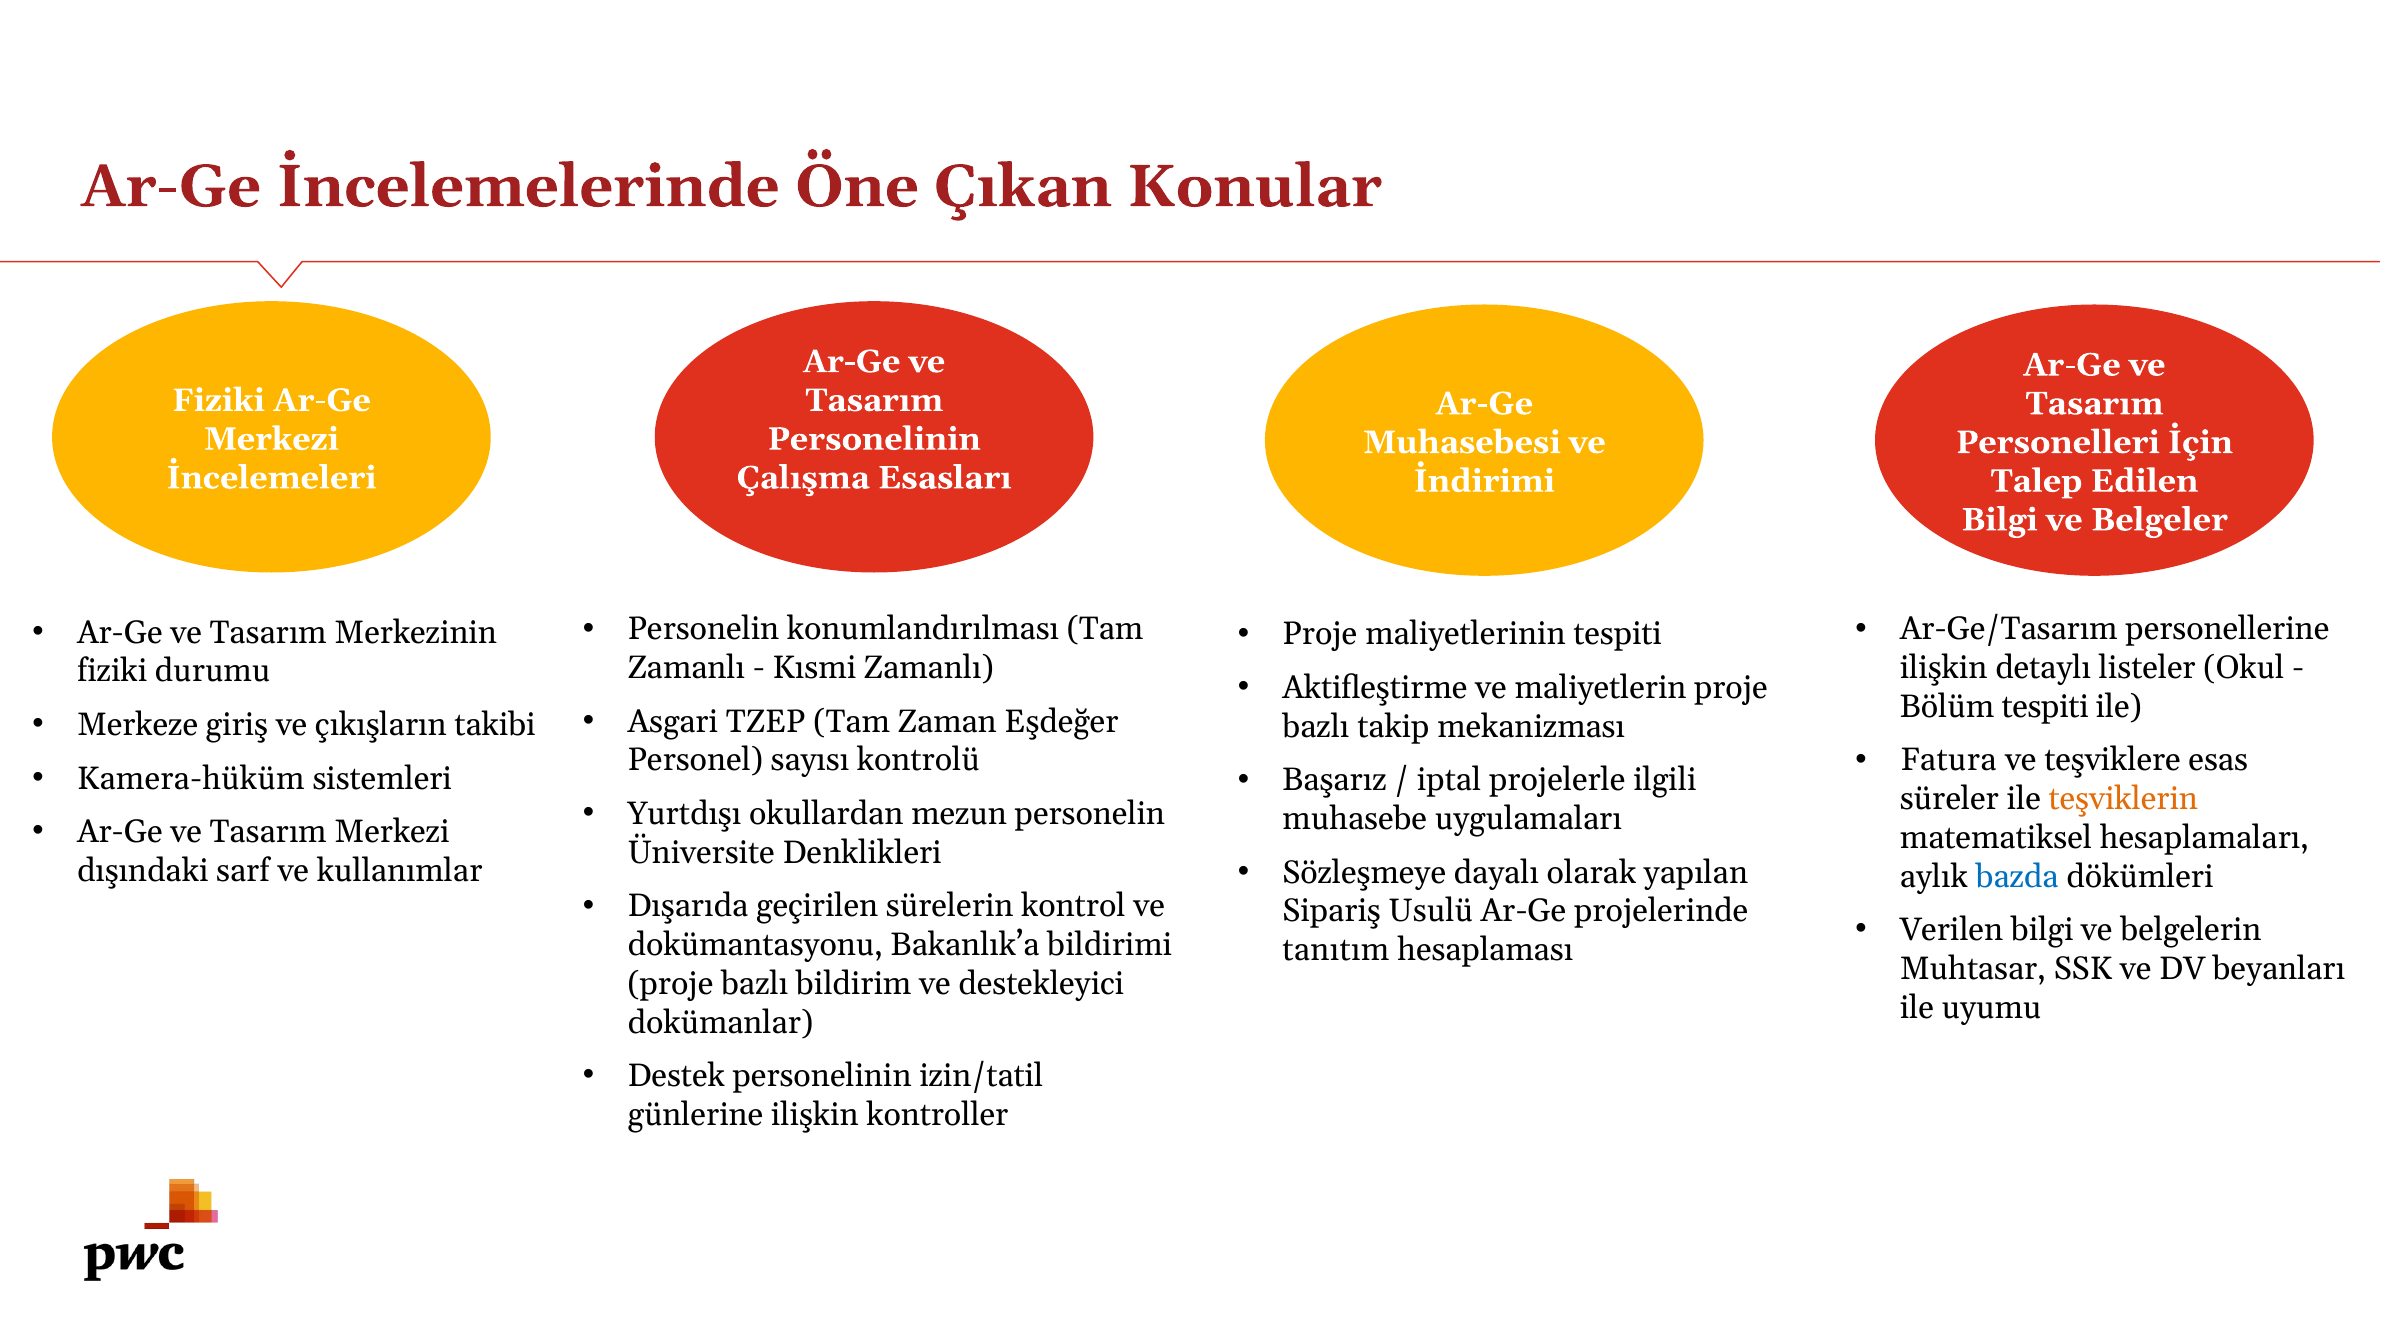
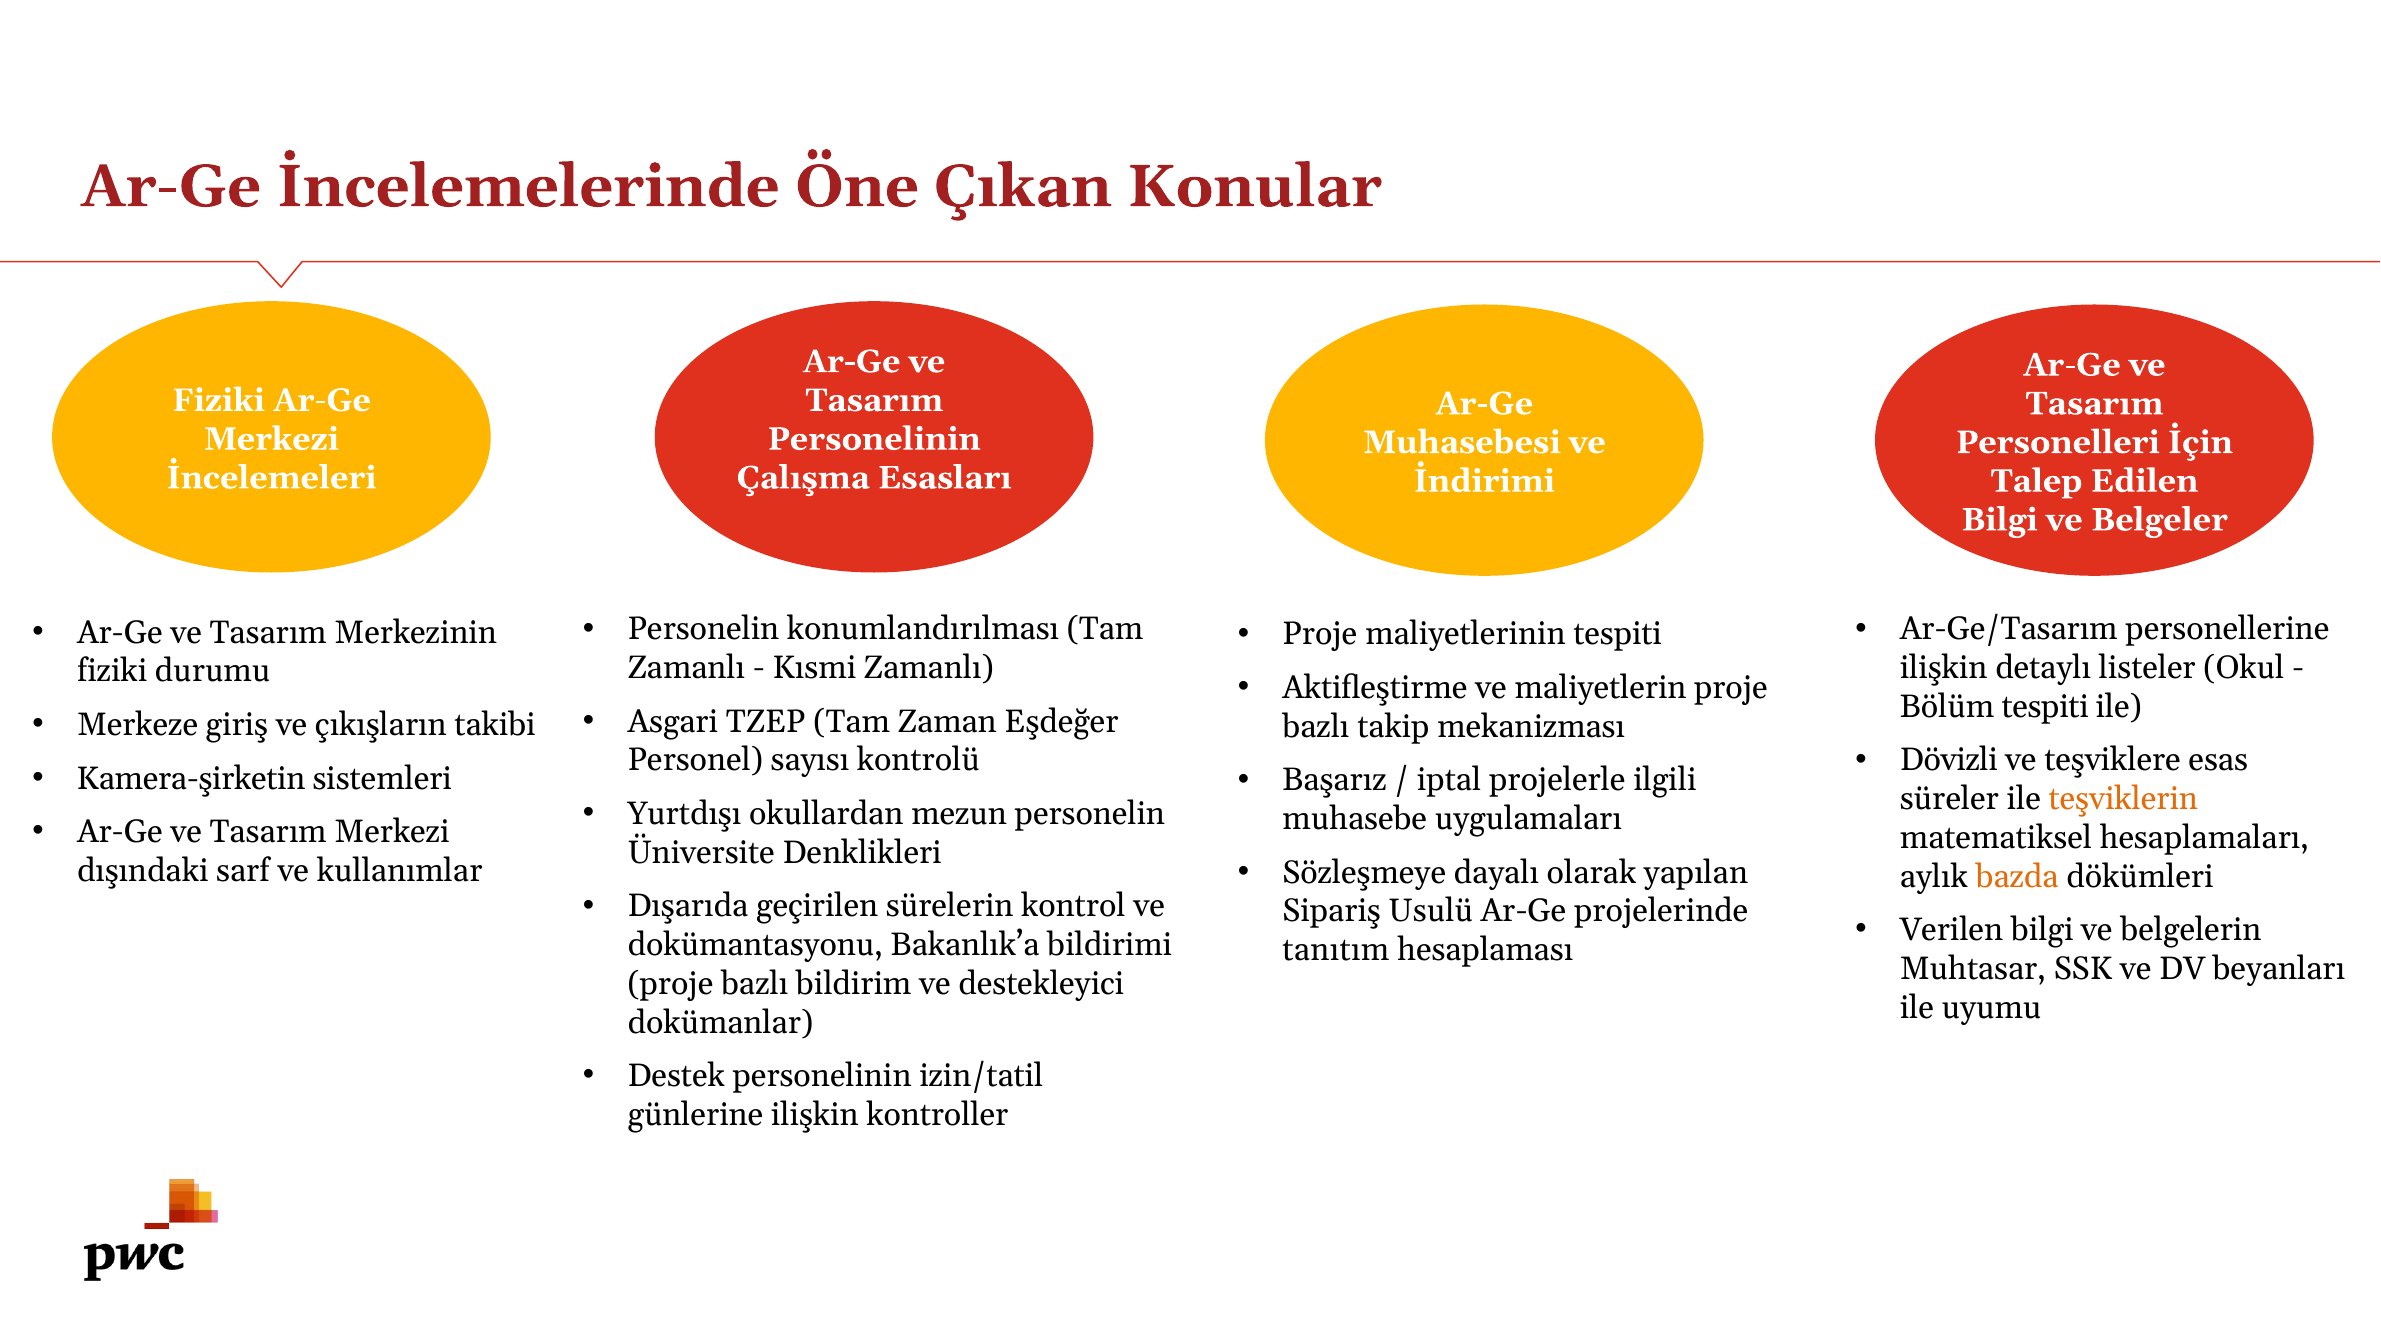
Fatura: Fatura -> Dövizli (1949, 760)
Kamera-hüküm: Kamera-hüküm -> Kamera-şirketin (191, 779)
bazda colour: blue -> orange (2017, 877)
